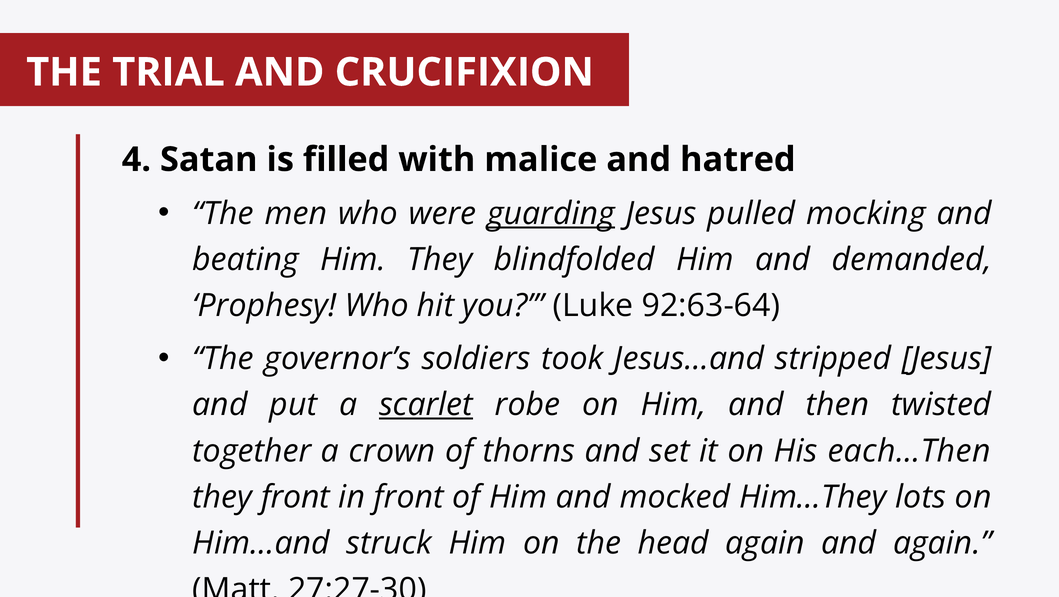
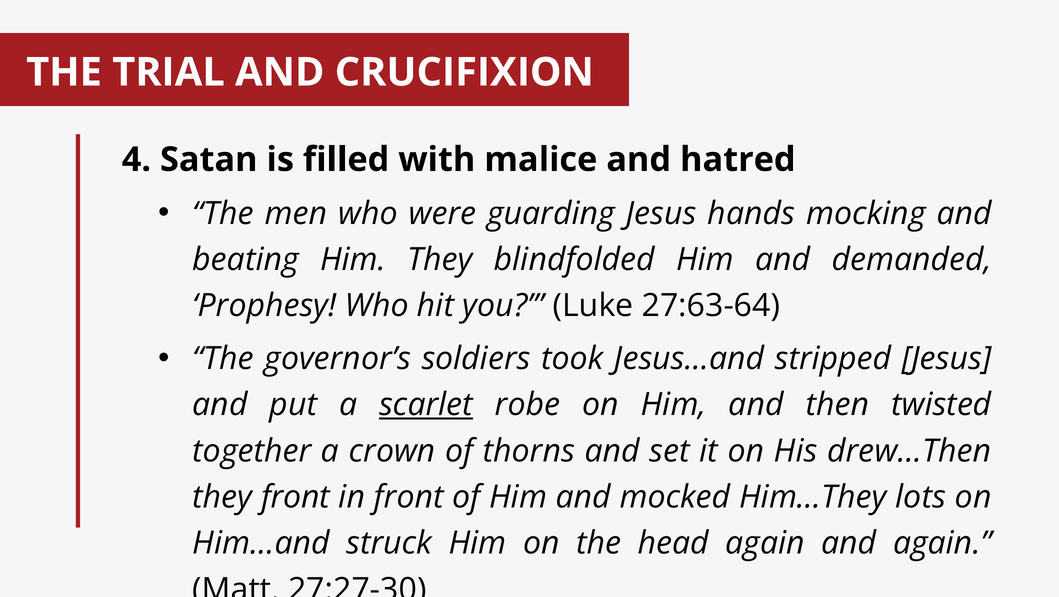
guarding underline: present -> none (551, 214)
pulled: pulled -> hands (751, 214)
92:63-64: 92:63-64 -> 27:63-64 (711, 306)
each…Then: each…Then -> drew…Then (909, 451)
